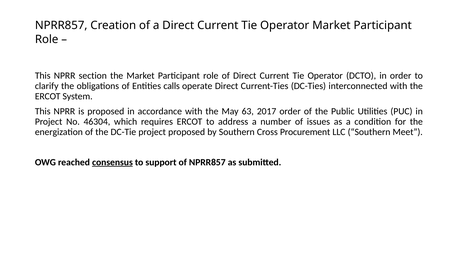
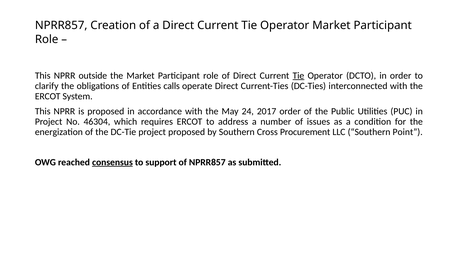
section: section -> outside (93, 75)
Tie underline: none -> present (298, 75)
63: 63 -> 24 (248, 111)
Meet: Meet -> Point (408, 132)
